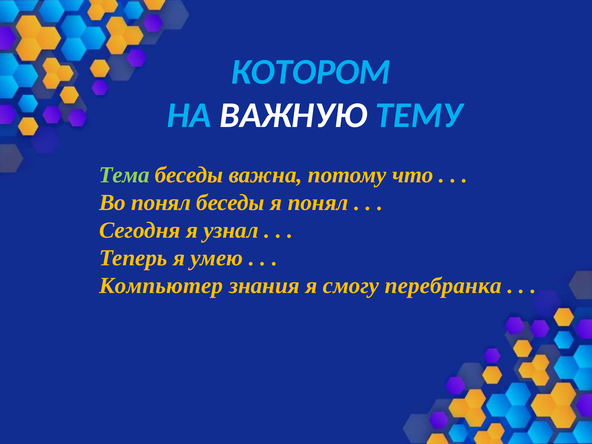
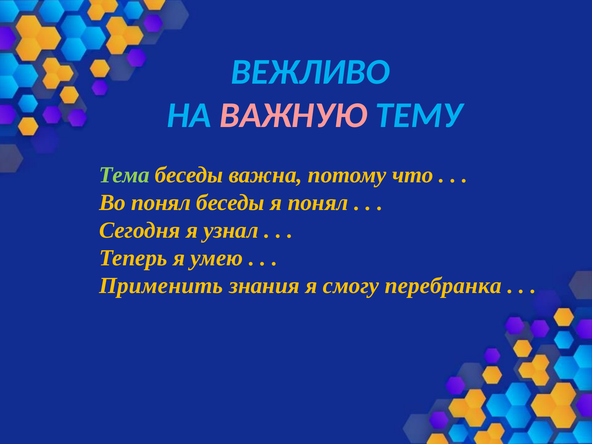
КОТОРОМ: КОТОРОМ -> ВЕЖЛИВО (310, 72)
ВАЖНУЮ colour: white -> pink (293, 115)
Компьютер: Компьютер -> Применить (161, 286)
